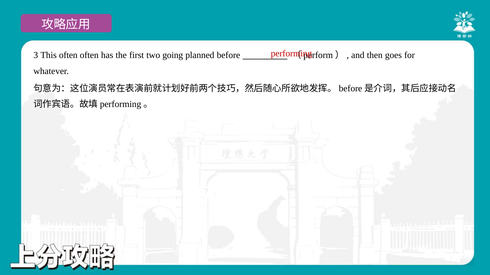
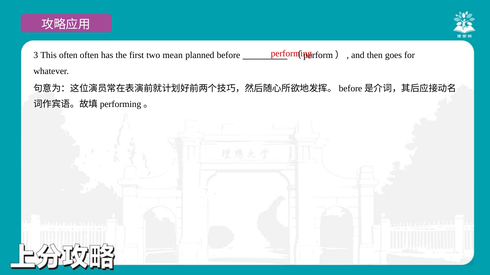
going: going -> mean (173, 55)
